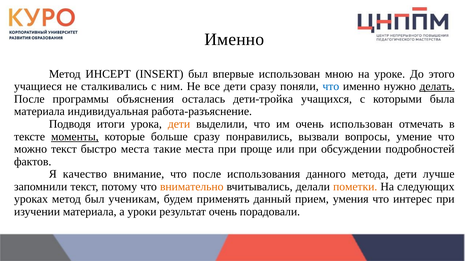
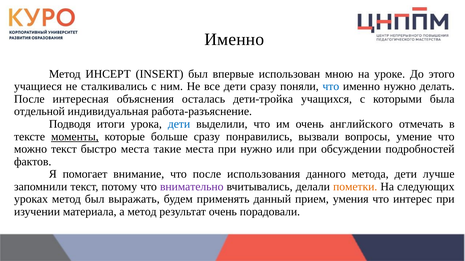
делать underline: present -> none (437, 87)
программы: программы -> интересная (81, 99)
материала: материала -> отдельной (39, 112)
дети colour: orange -> blue (179, 124)
очень использован: использован -> английского (361, 124)
при проще: проще -> нужно (256, 149)
качество: качество -> помогает (85, 174)
внимательно colour: orange -> purple (192, 187)
ученикам: ученикам -> выражать (134, 200)
а уроки: уроки -> метод (142, 212)
